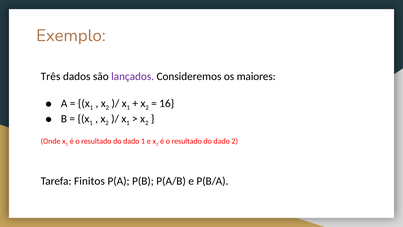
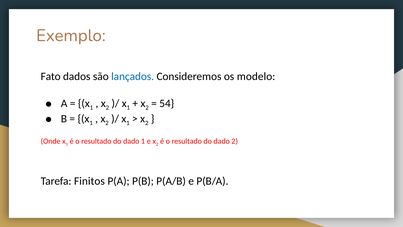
Três: Três -> Fato (51, 76)
lançados colour: purple -> blue (133, 76)
maiores: maiores -> modelo (256, 76)
16: 16 -> 54 (167, 103)
